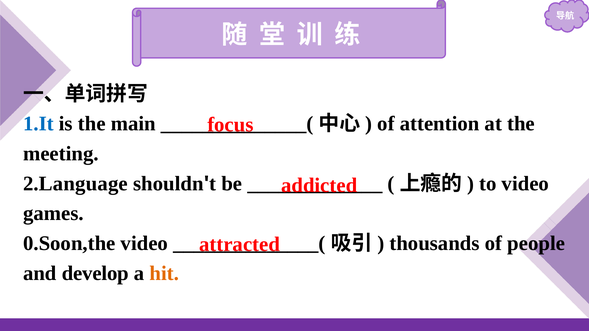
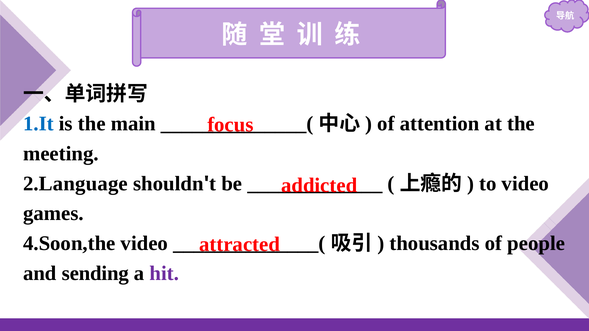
0.Soon,the: 0.Soon,the -> 4.Soon,the (69, 244)
develop: develop -> sending (95, 273)
hit colour: orange -> purple (164, 273)
